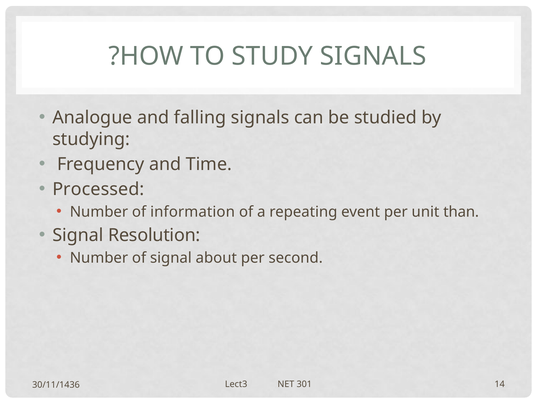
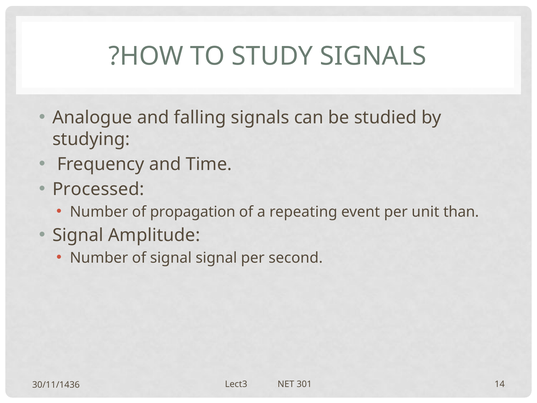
information: information -> propagation (193, 212)
Resolution: Resolution -> Amplitude (154, 235)
signal about: about -> signal (216, 258)
